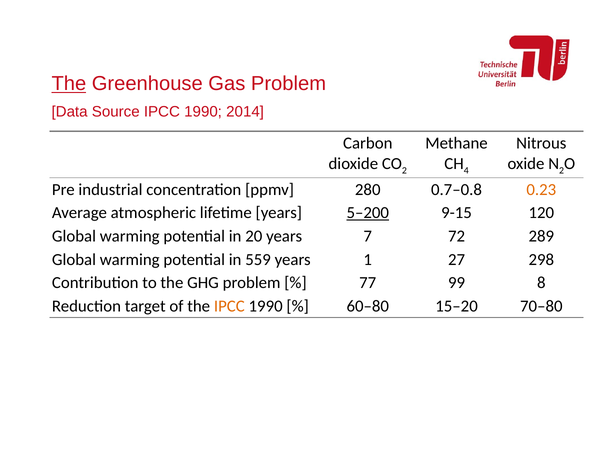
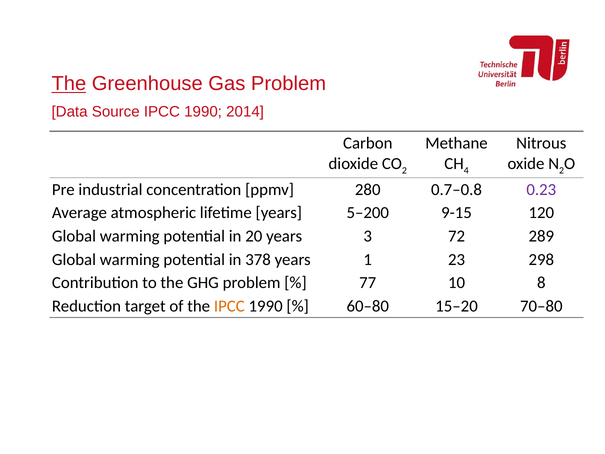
0.23 colour: orange -> purple (541, 190)
5–200 underline: present -> none (368, 213)
7: 7 -> 3 (368, 236)
559: 559 -> 378 (258, 259)
27: 27 -> 23 (457, 259)
99: 99 -> 10 (457, 283)
